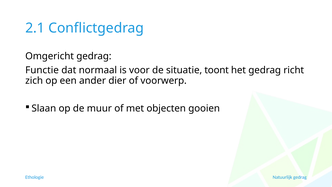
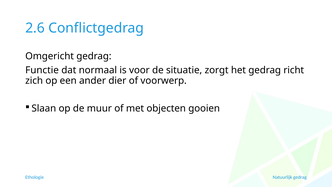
2.1: 2.1 -> 2.6 (35, 28)
toont: toont -> zorgt (217, 70)
